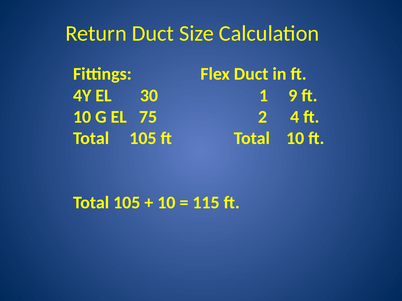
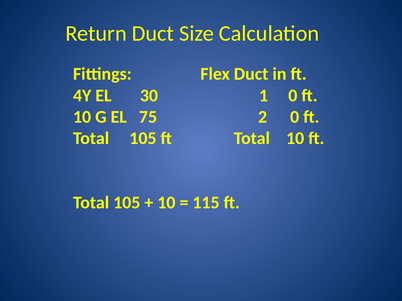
1 9: 9 -> 0 (293, 96)
2 4: 4 -> 0 (295, 117)
